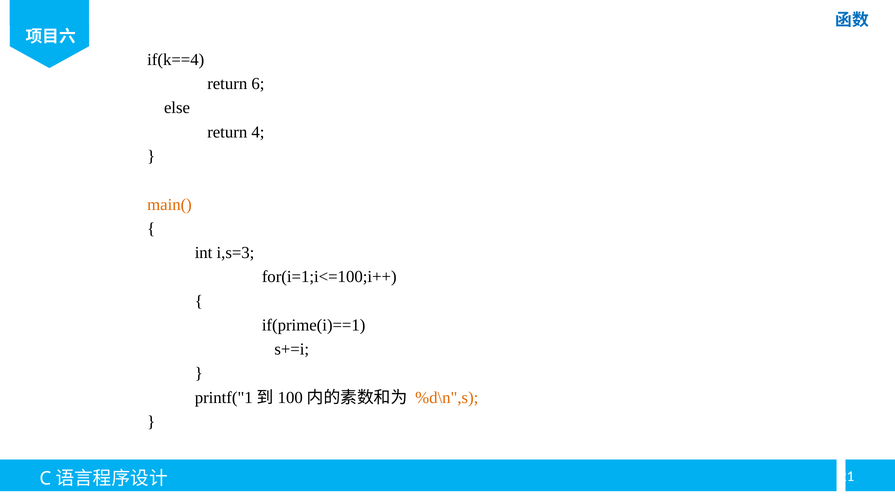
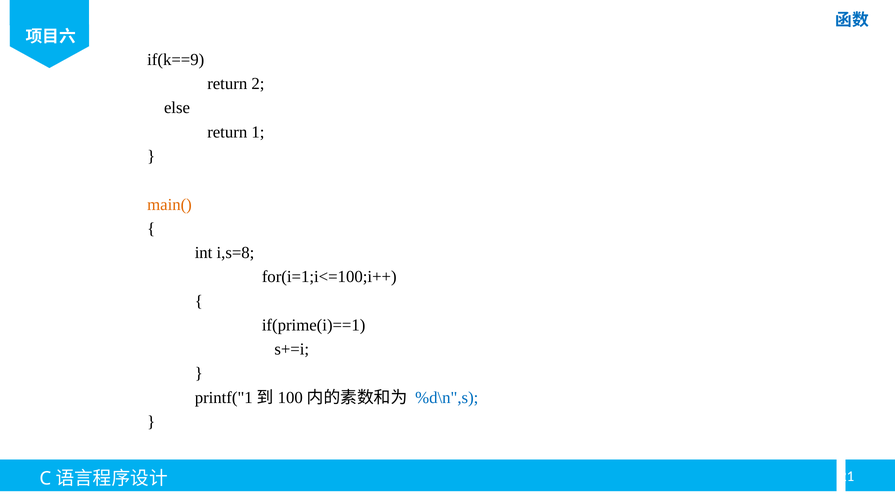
if(k==4: if(k==4 -> if(k==9 (176, 60)
6: 6 -> 2 (258, 84)
4: 4 -> 1 (258, 132)
i,s=3: i,s=3 -> i,s=8 (235, 253)
%d\n",s colour: orange -> blue (447, 398)
